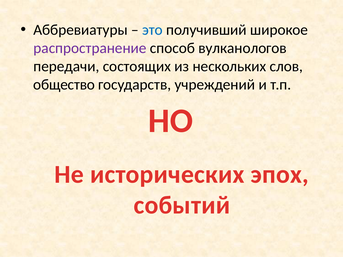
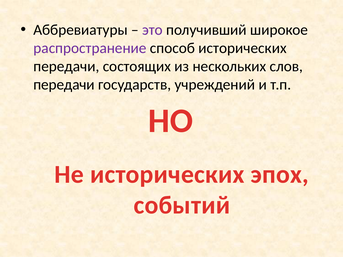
это colour: blue -> purple (152, 30)
способ вулканологов: вулканологов -> исторических (243, 48)
общество: общество -> передачи (64, 85)
